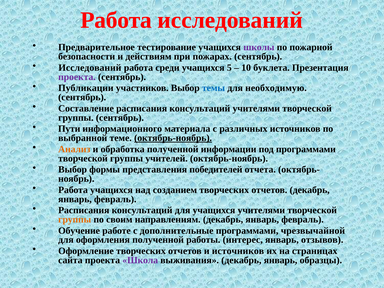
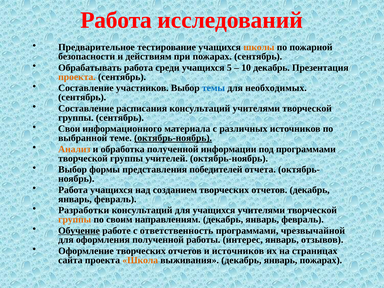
школы colour: purple -> orange (259, 47)
Исследований: Исследований -> Обрабатывать (90, 68)
10 буклета: буклета -> декабрь (272, 68)
проекта colour: purple -> orange (77, 77)
Публикации: Публикации -> Составление (86, 88)
необходимую: необходимую -> необходимых (276, 88)
Пути: Пути -> Свои (69, 129)
Расписания: Расписания -> Разработки (84, 210)
Обучение underline: none -> present (79, 231)
дополнительные: дополнительные -> ответственность (177, 231)
Школа colour: purple -> orange (140, 260)
январь образцы: образцы -> пожарах (321, 260)
